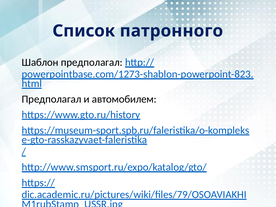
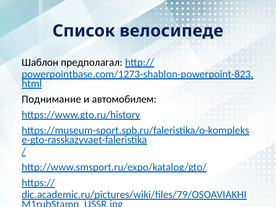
патронного: патронного -> велосипеде (171, 31)
Предполагал: Предполагал -> Поднимание (52, 99)
